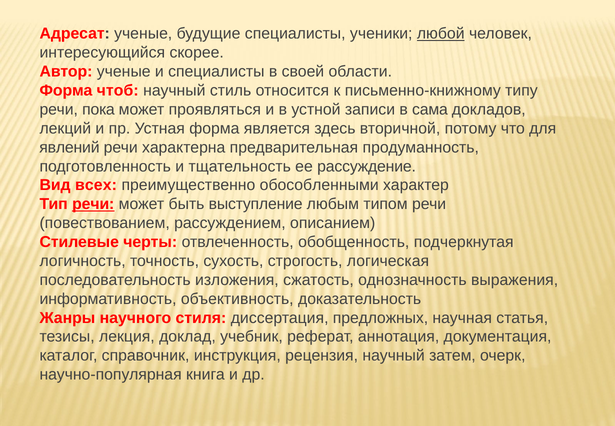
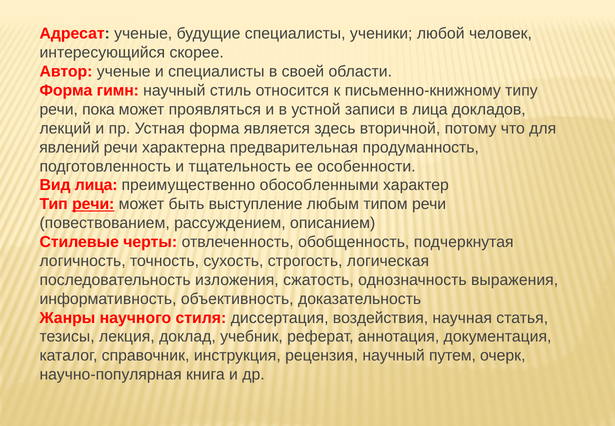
любой underline: present -> none (441, 34)
чтоб: чтоб -> гимн (118, 90)
в сама: сама -> лица (430, 109)
рассуждение: рассуждение -> особенности (366, 166)
Вид всех: всех -> лица (96, 185)
предложных: предложных -> воздействия (381, 318)
затем: затем -> путем (452, 356)
